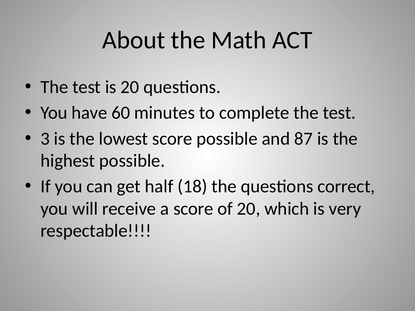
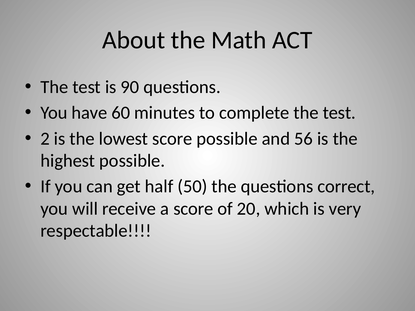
is 20: 20 -> 90 (130, 87)
3: 3 -> 2 (45, 139)
87: 87 -> 56 (304, 139)
18: 18 -> 50 (192, 187)
